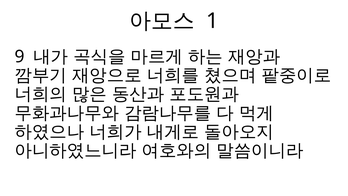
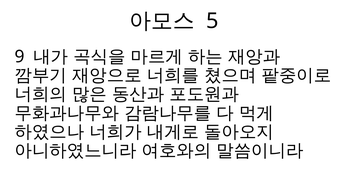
1: 1 -> 5 (212, 21)
